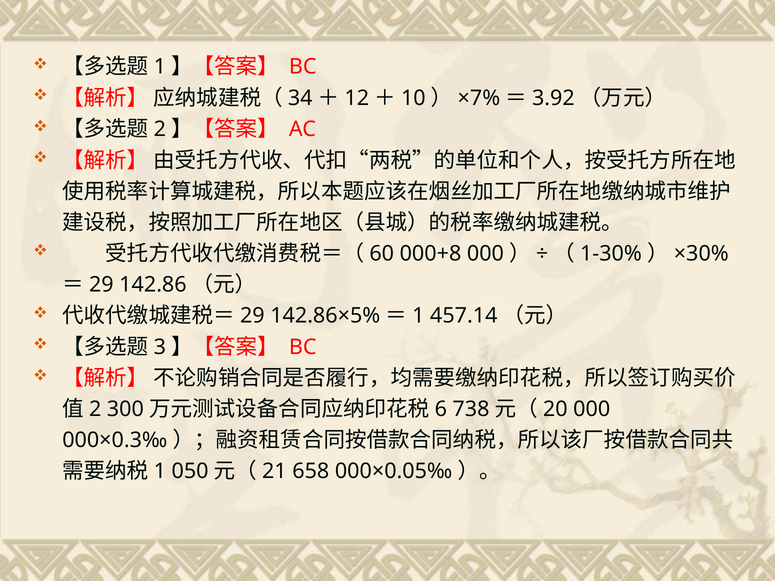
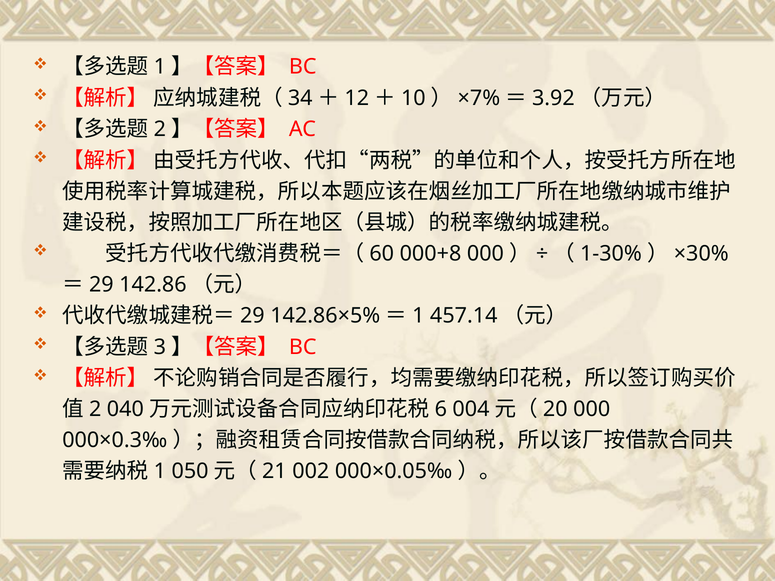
300: 300 -> 040 (125, 409)
738: 738 -> 004 (471, 409)
658: 658 -> 002 (311, 471)
